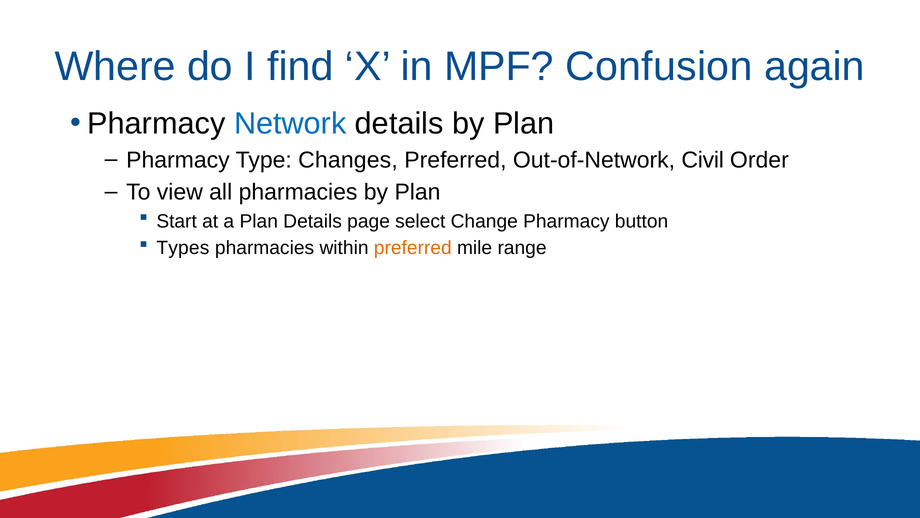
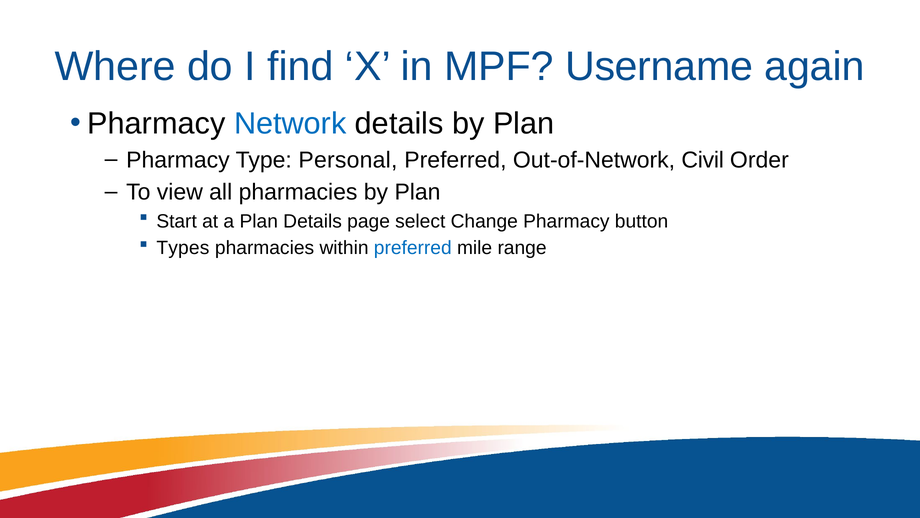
Confusion: Confusion -> Username (659, 67)
Changes: Changes -> Personal (348, 160)
preferred colour: orange -> blue (413, 248)
